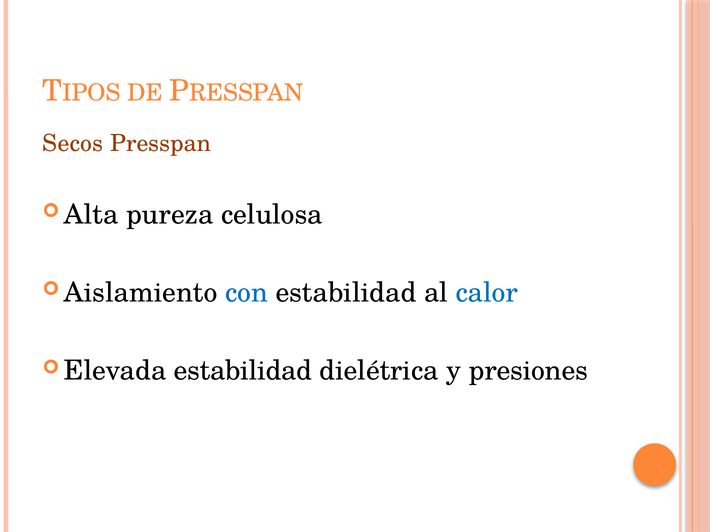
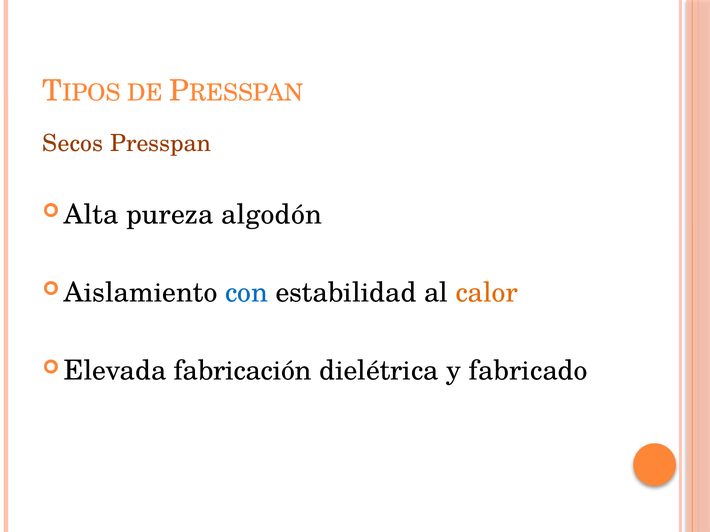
celulosa: celulosa -> algodón (272, 215)
calor colour: blue -> orange (487, 293)
estabilidad: estabilidad -> fabricación (243, 371)
presiones: presiones -> fabricado (528, 371)
